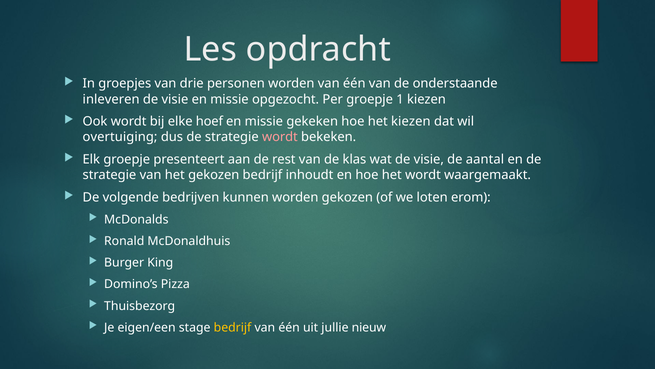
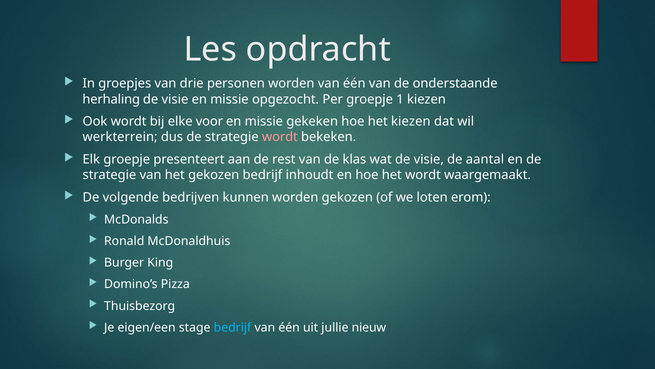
inleveren: inleveren -> herhaling (111, 99)
hoef: hoef -> voor (209, 121)
overtuiging: overtuiging -> werkterrein (120, 137)
bedrijf colour: yellow -> light blue (233, 327)
